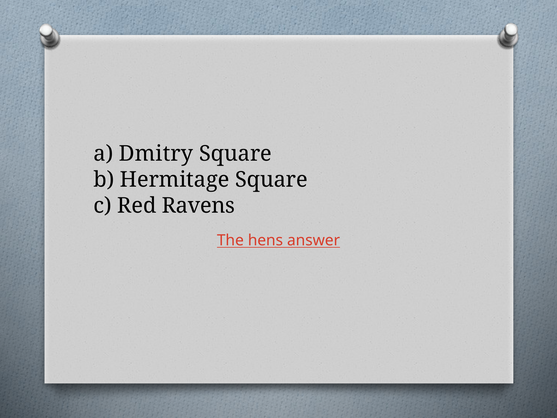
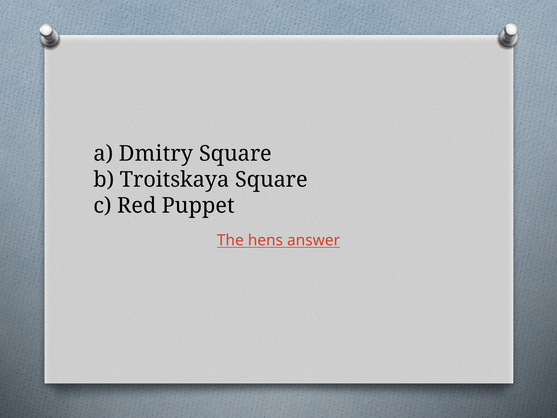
Hermitage: Hermitage -> Troitskaya (175, 180)
Ravens: Ravens -> Puppet (198, 206)
